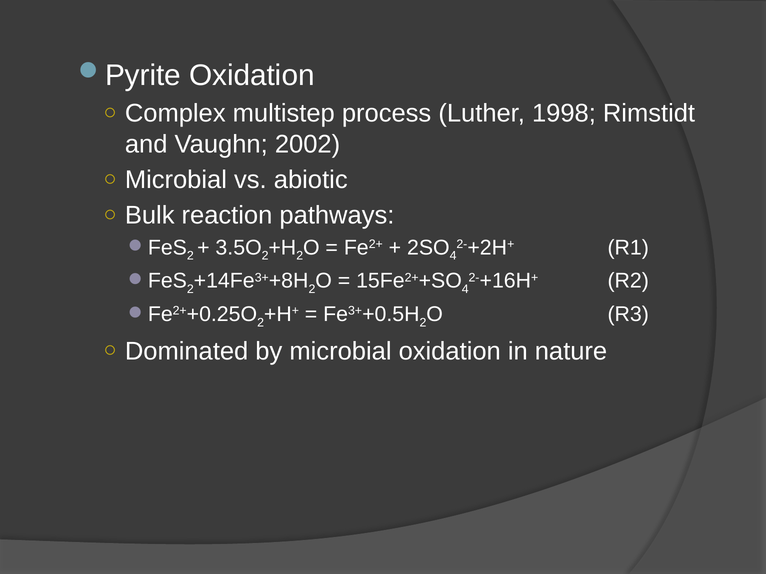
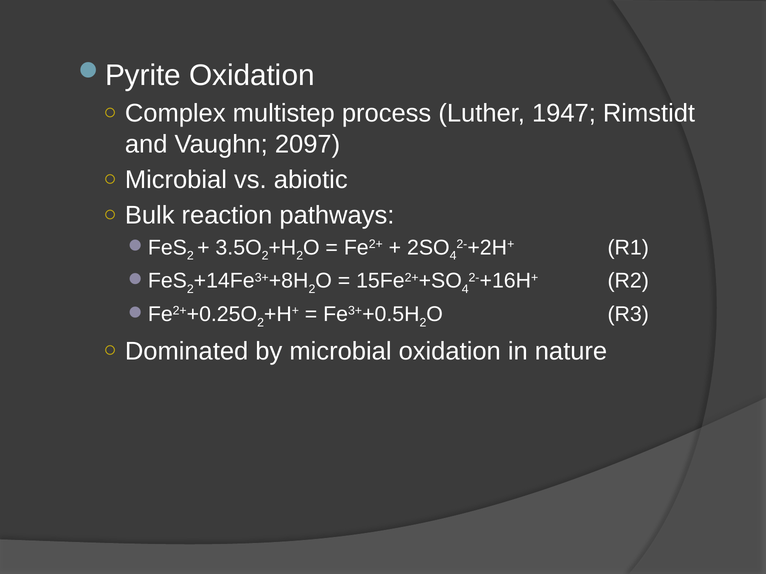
1998: 1998 -> 1947 (564, 114)
2002: 2002 -> 2097 (308, 144)
